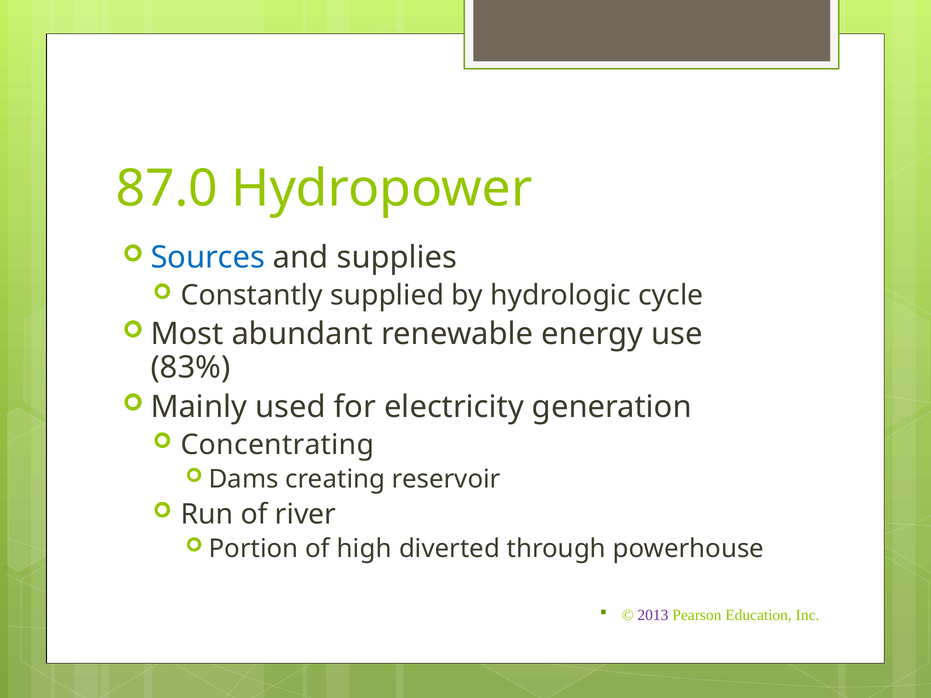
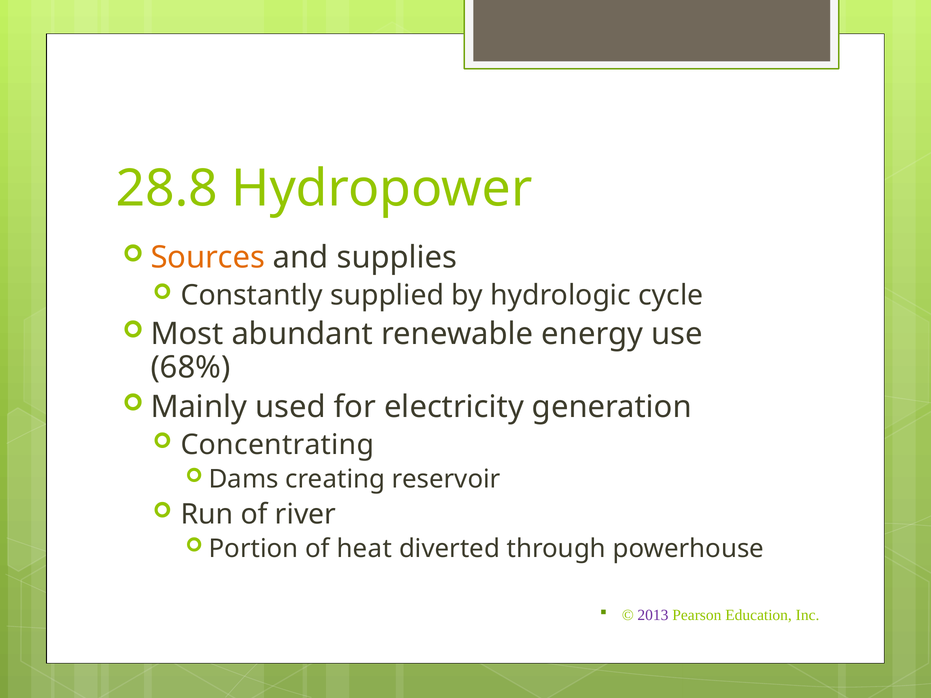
87.0: 87.0 -> 28.8 (167, 189)
Sources colour: blue -> orange (208, 258)
83%: 83% -> 68% (190, 367)
high: high -> heat (364, 549)
